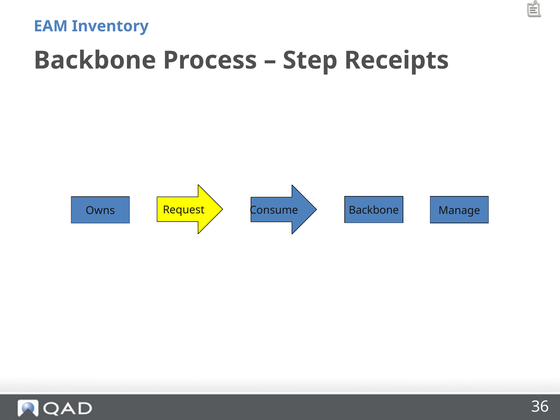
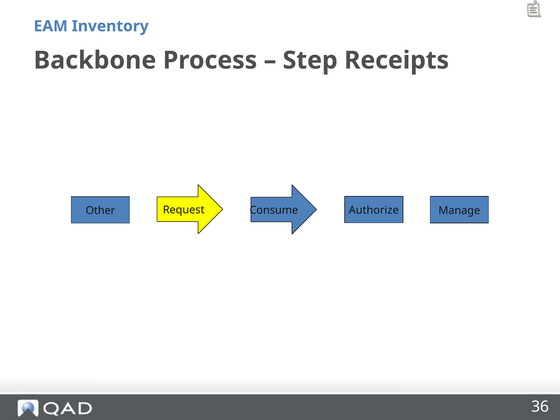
Backbone: Backbone -> Authorize (374, 210)
Owns: Owns -> Other (100, 211)
